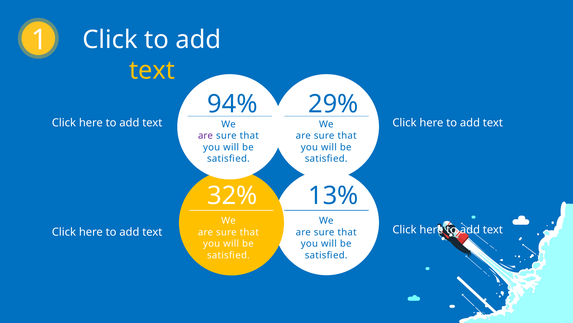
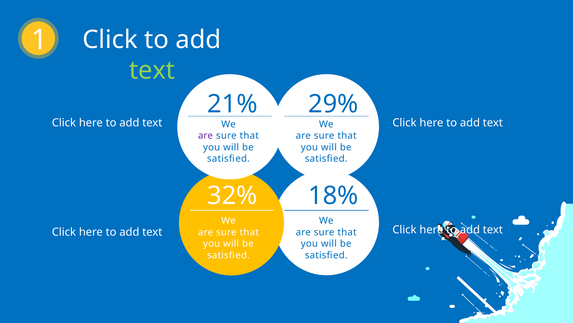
text colour: yellow -> light green (152, 70)
94%: 94% -> 21% (232, 104)
13%: 13% -> 18% (333, 195)
